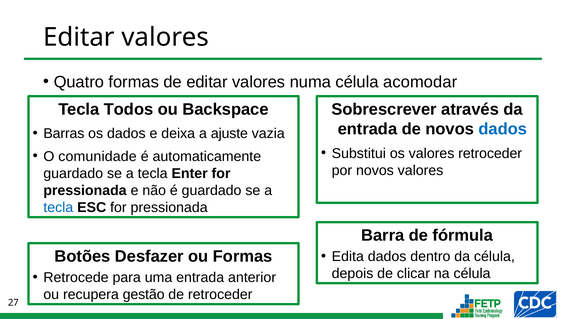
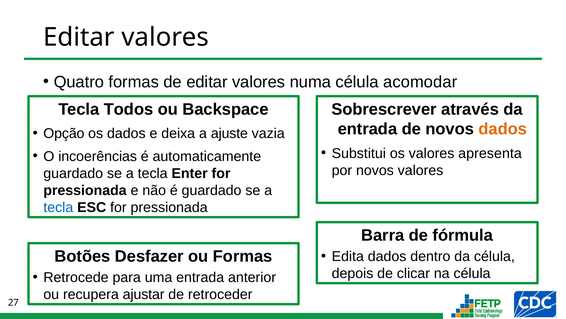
dados colour: blue -> orange (503, 129)
Barras: Barras -> Opção (64, 133)
valores retroceder: retroceder -> apresenta (490, 153)
comunidade: comunidade -> incoerências (98, 156)
gestão: gestão -> ajustar (144, 294)
